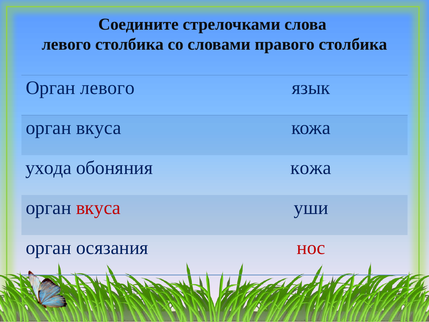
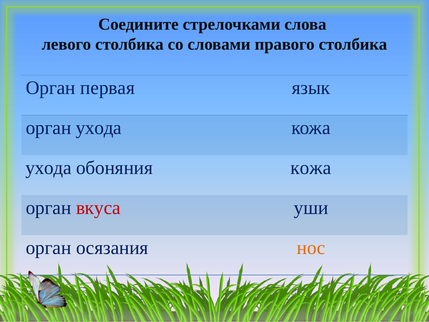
Орган левого: левого -> первая (108, 88)
вкуса: вкуса -> ухода (99, 128)
нос colour: red -> orange (311, 248)
